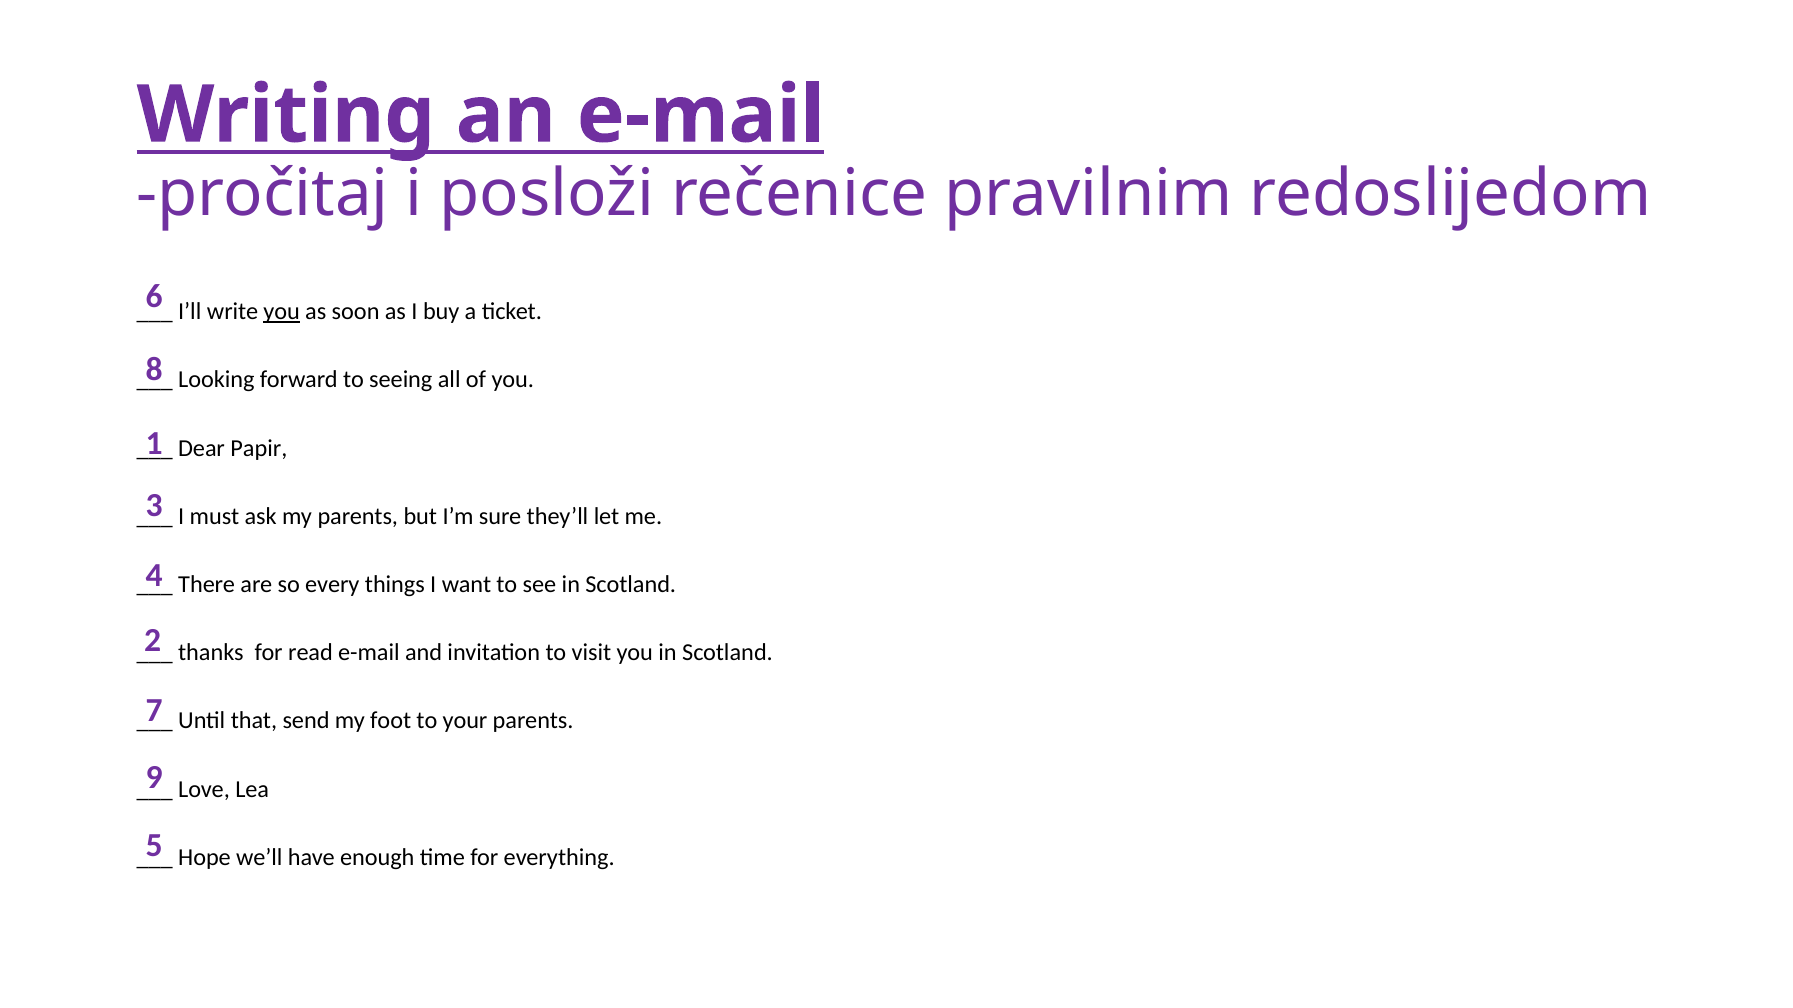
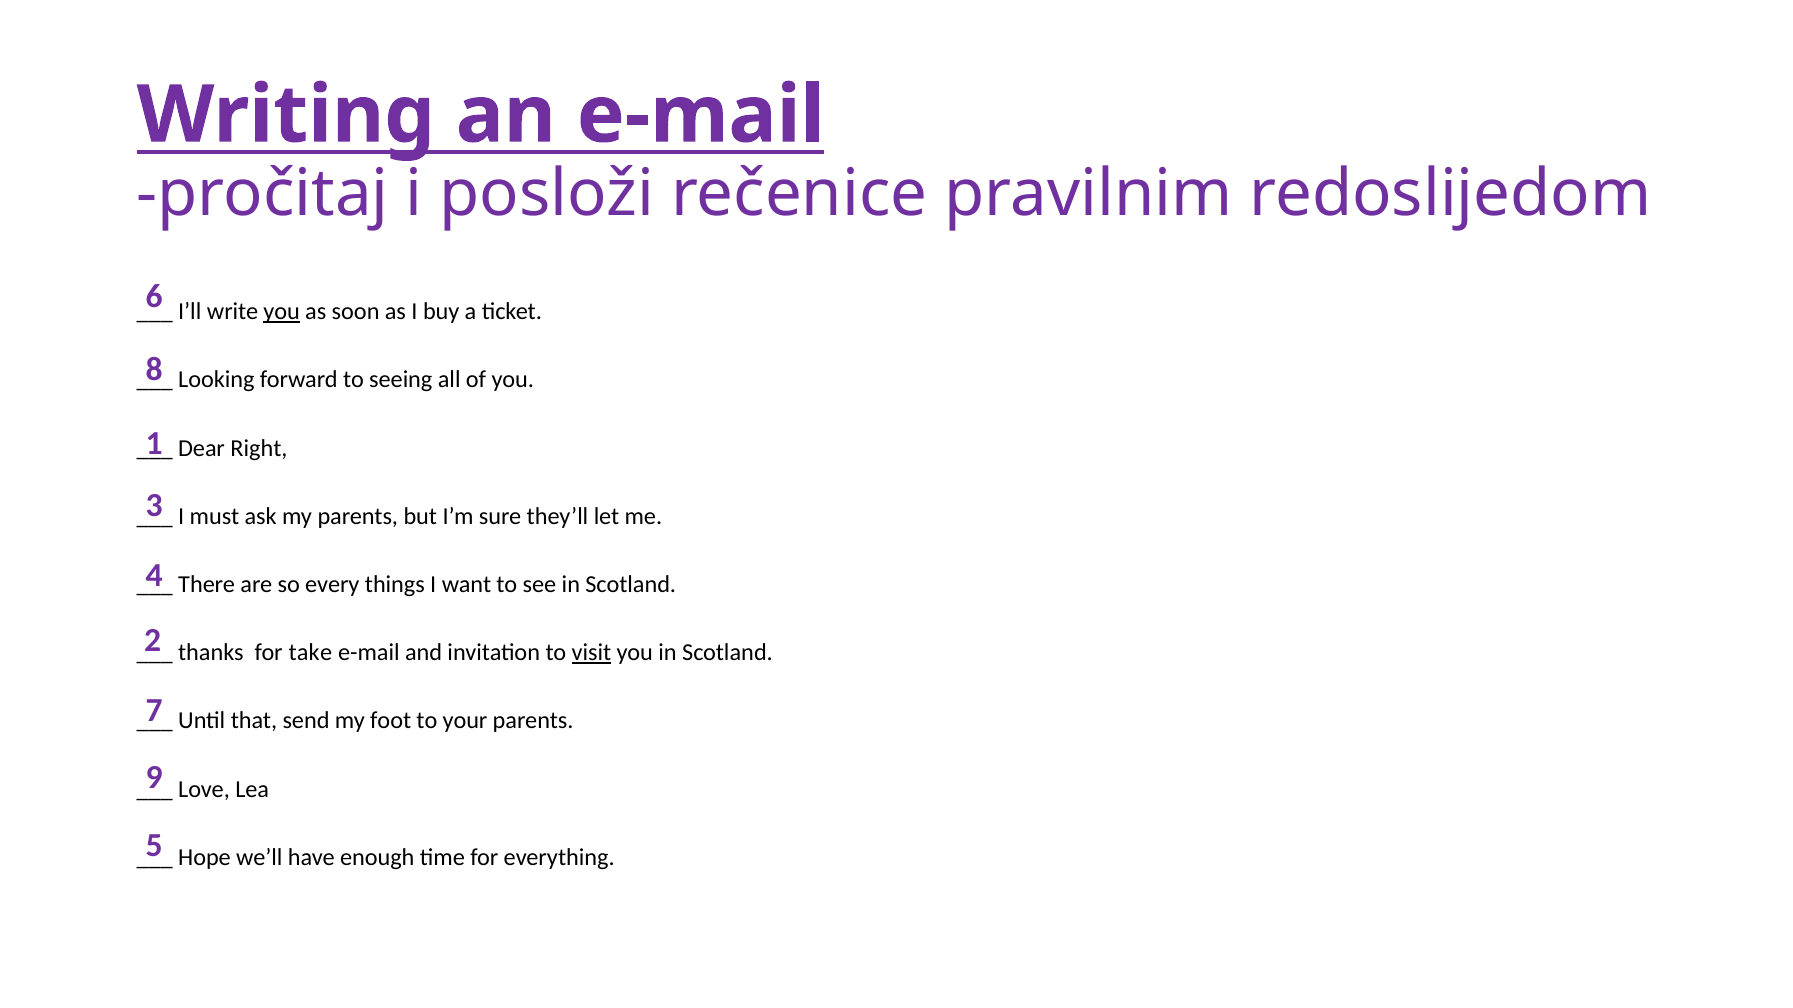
Papir: Papir -> Right (259, 448)
read: read -> take (310, 653)
visit underline: none -> present (591, 653)
